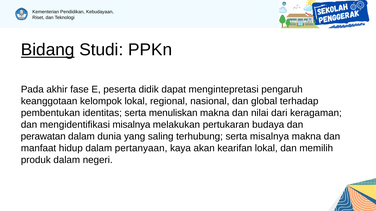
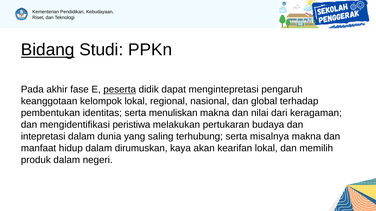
peserta underline: none -> present (120, 90)
mengidentifikasi misalnya: misalnya -> peristiwa (131, 125)
perawatan: perawatan -> intepretasi (43, 137)
pertanyaan: pertanyaan -> dirumuskan (141, 148)
